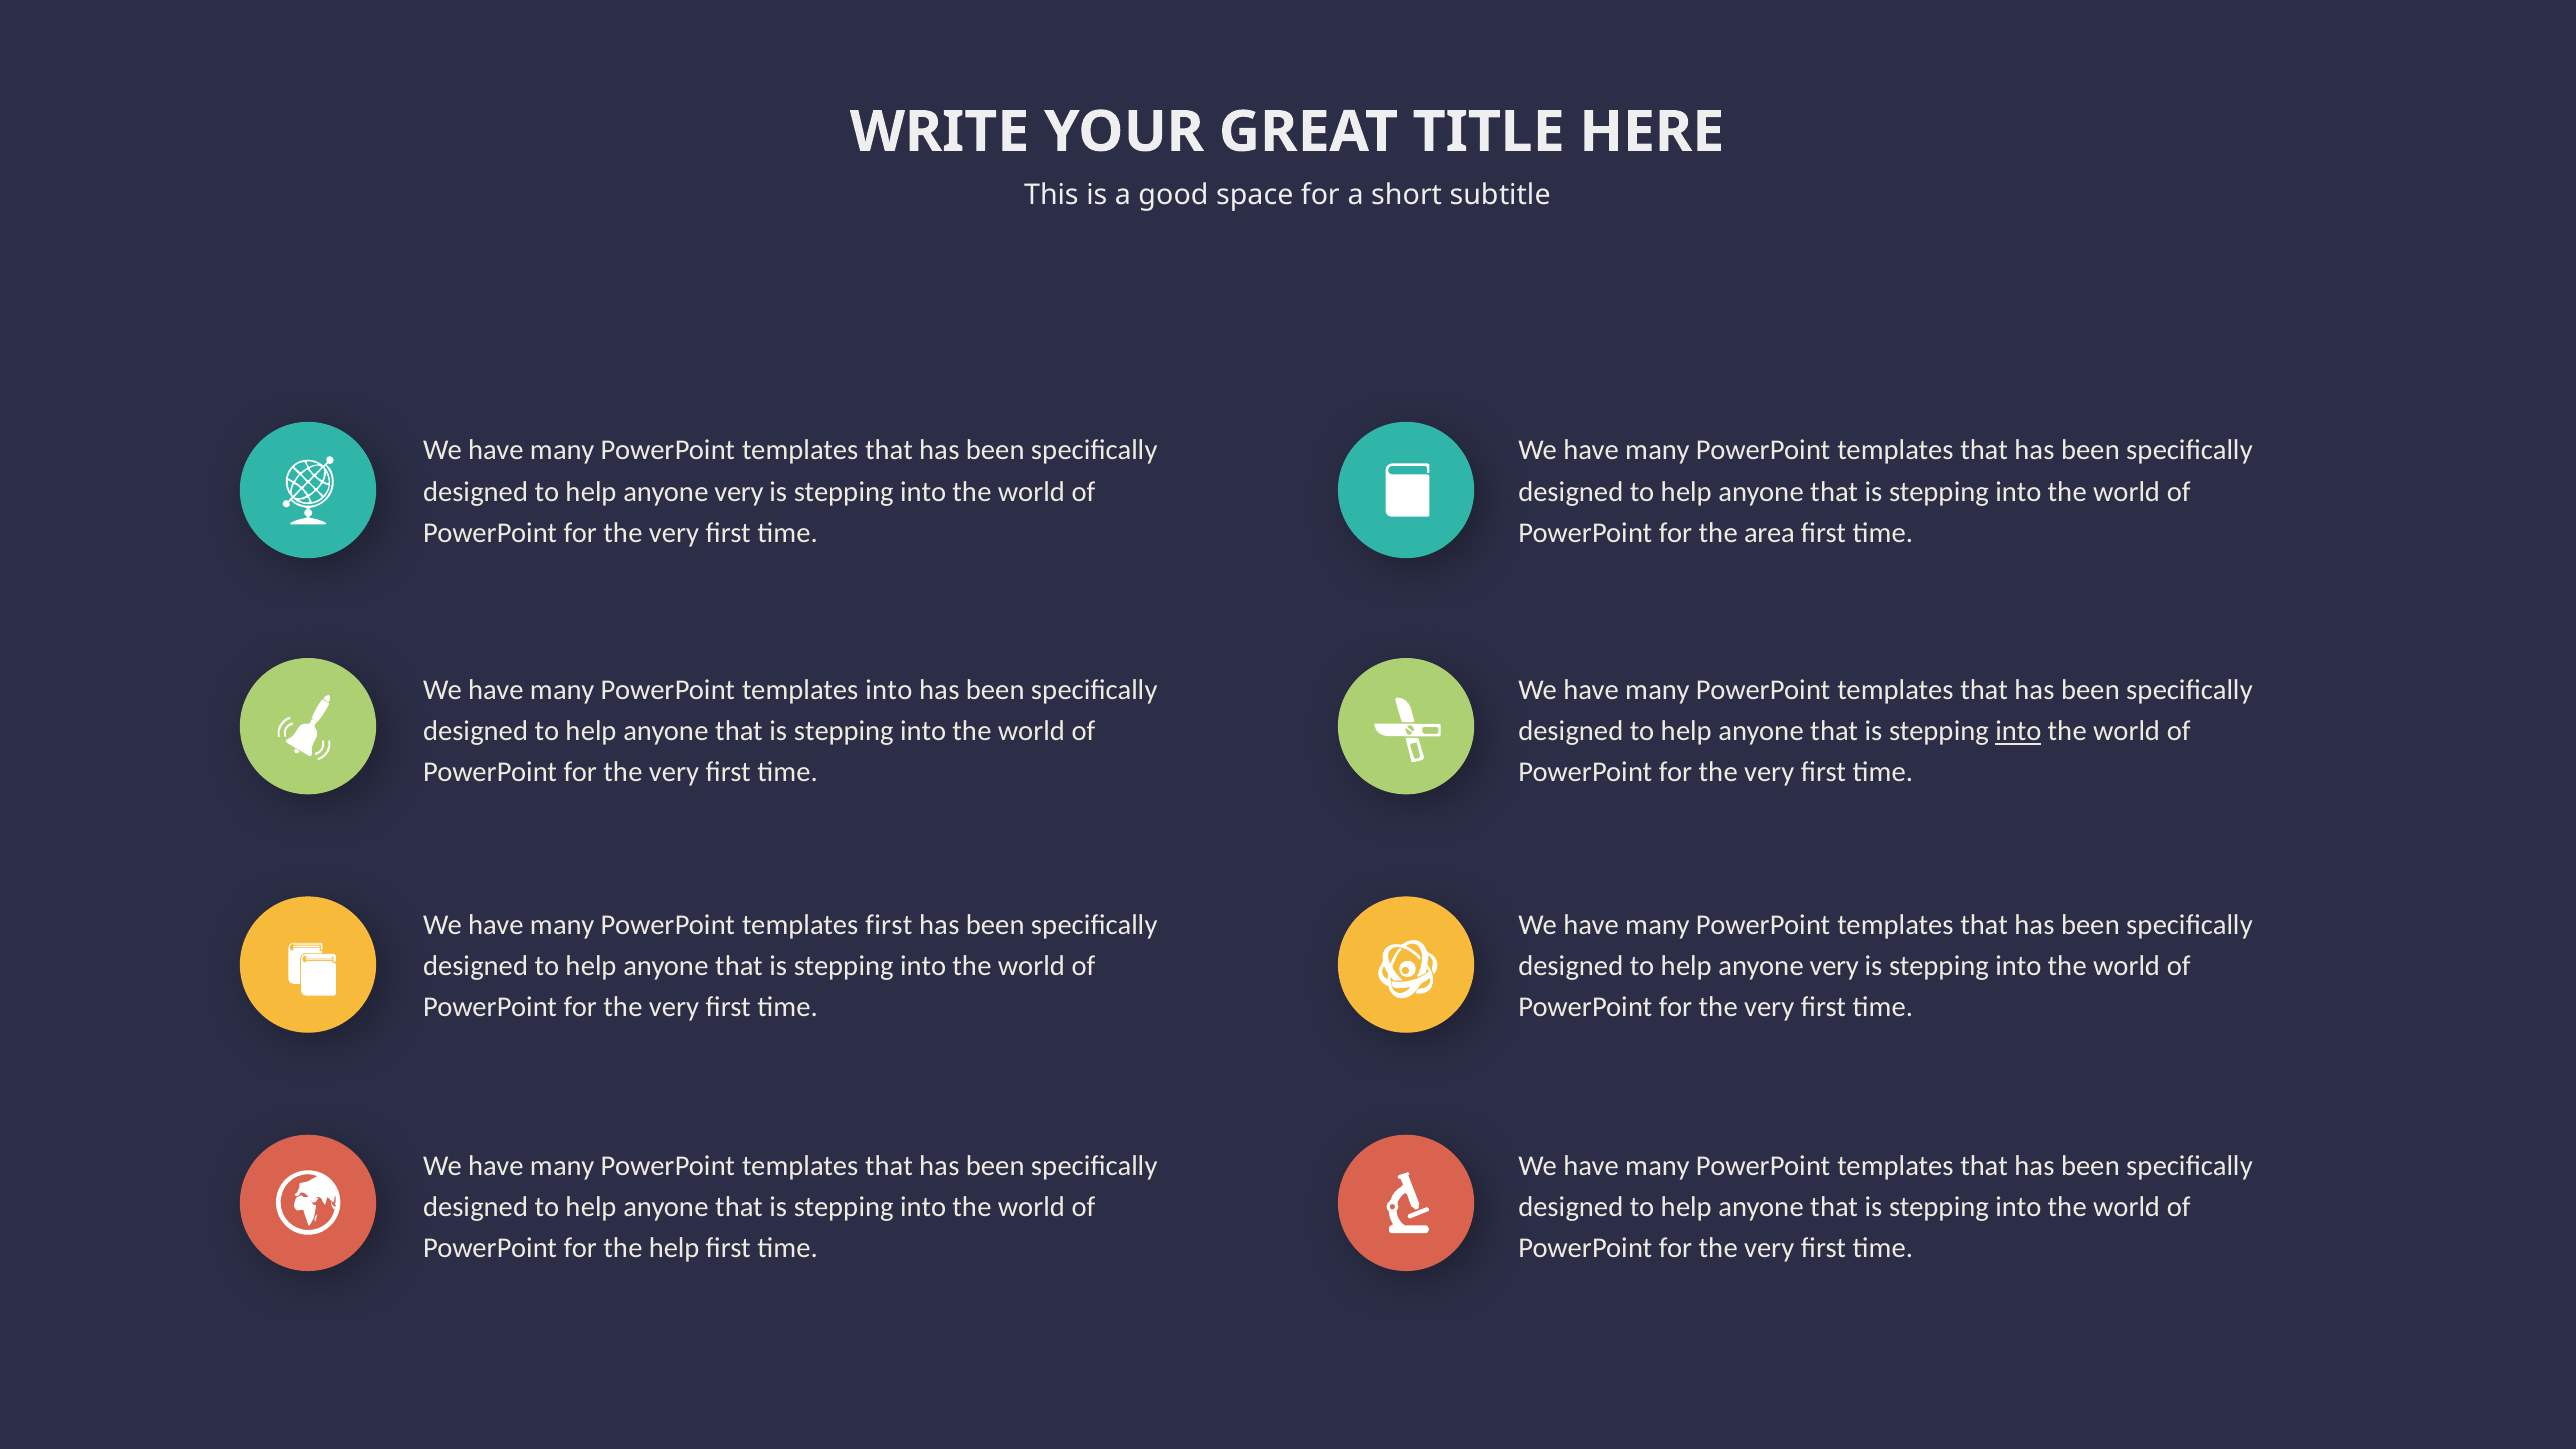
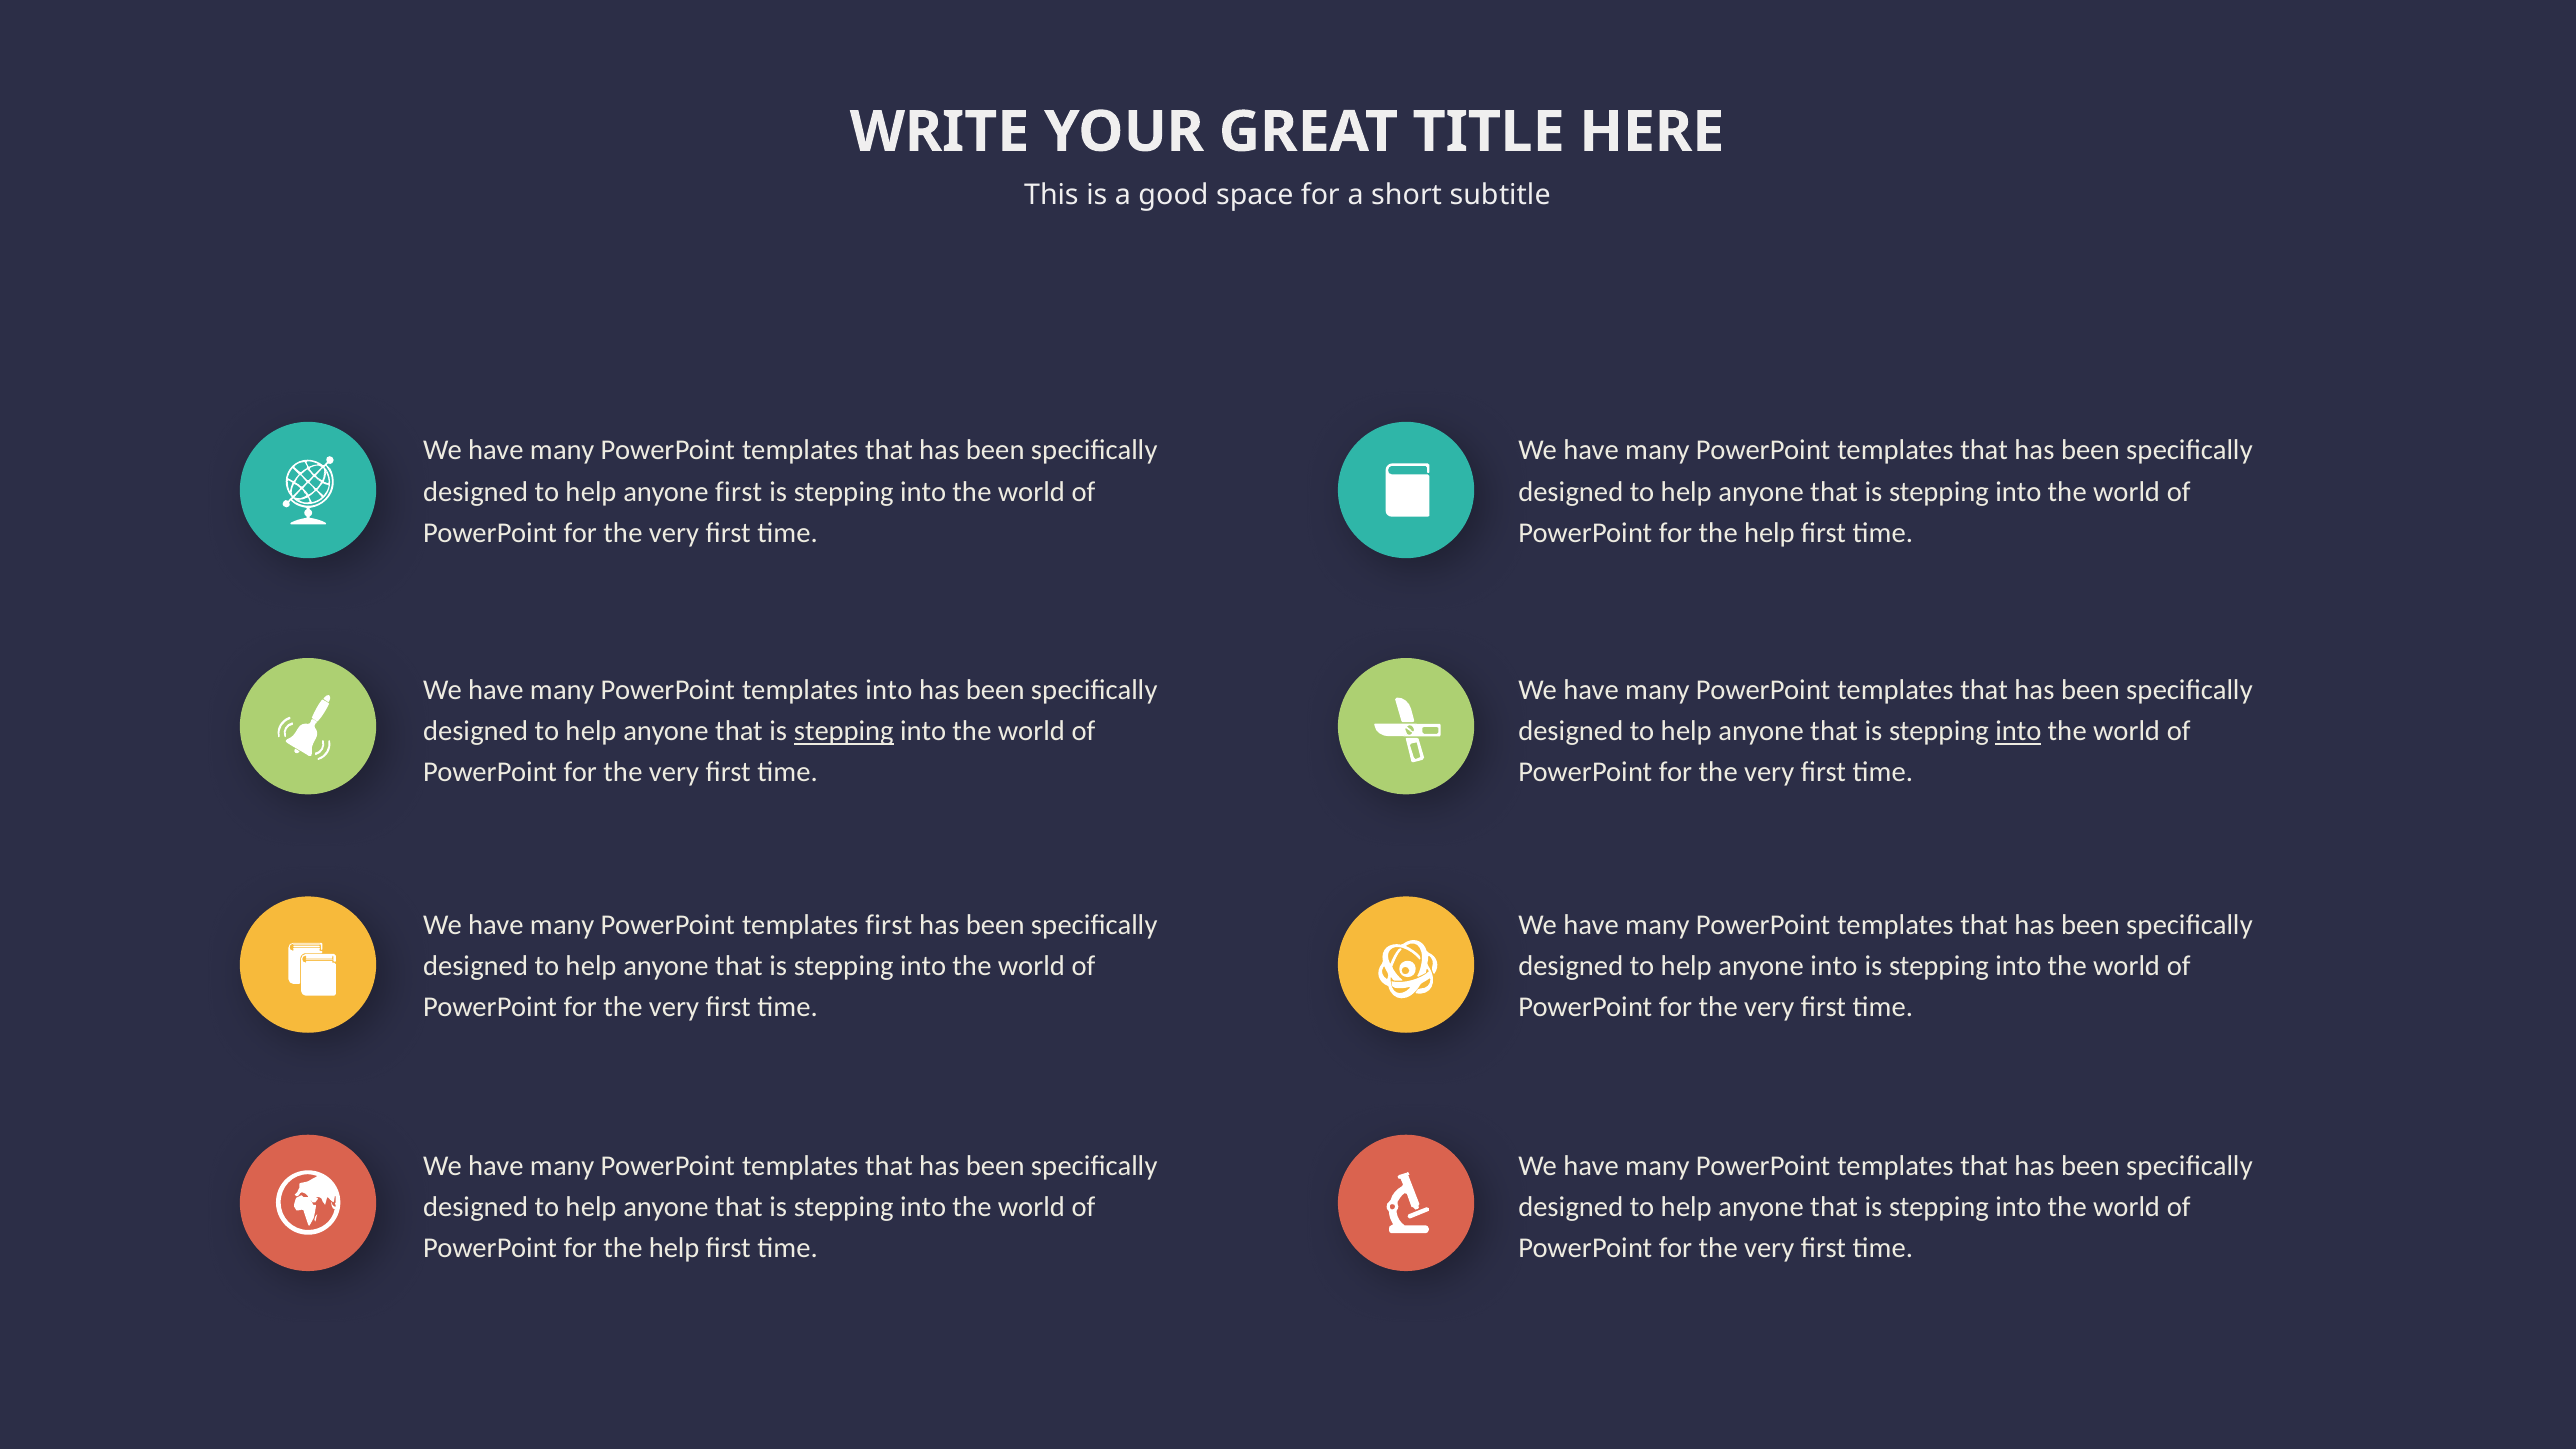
very: very -> first (739, 491)
area: area -> help (1769, 533)
stepping underline: none -> present (844, 731)
very: very -> into (1834, 965)
